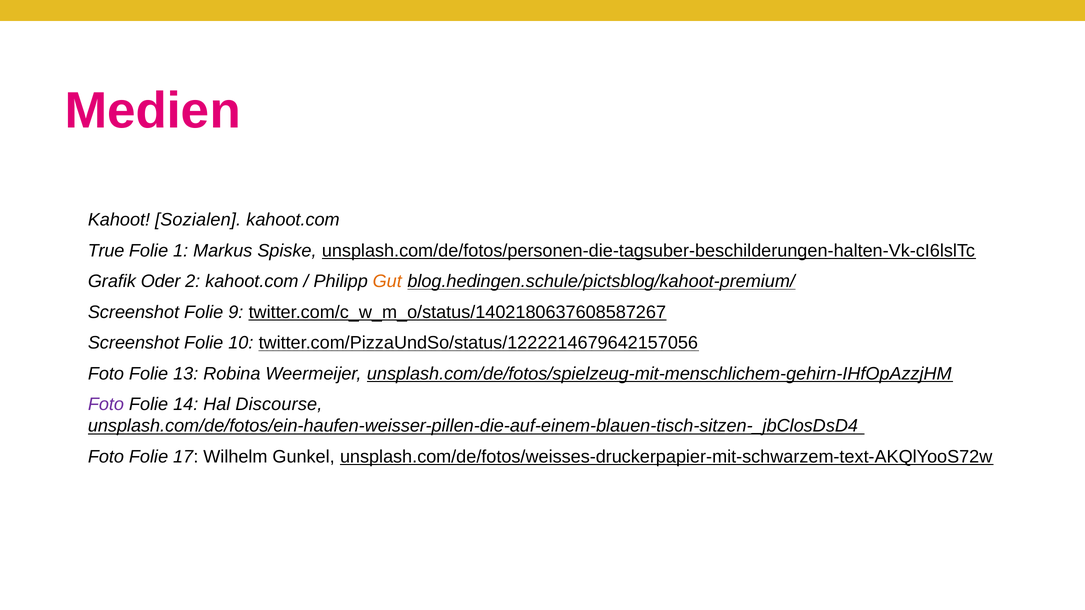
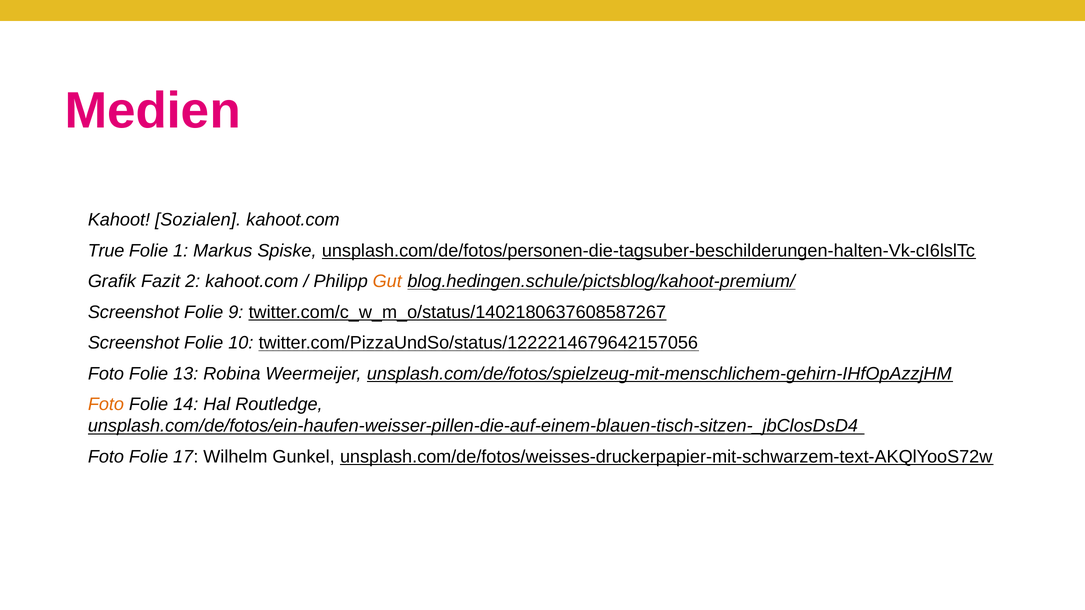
Oder: Oder -> Fazit (161, 282)
Foto colour: purple -> orange (106, 405)
Discourse: Discourse -> Routledge (279, 405)
